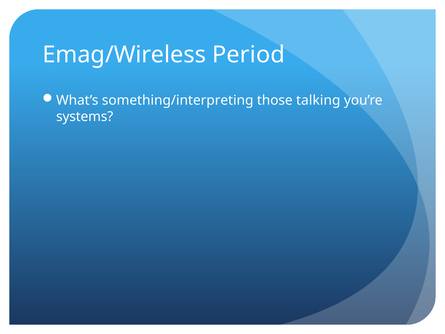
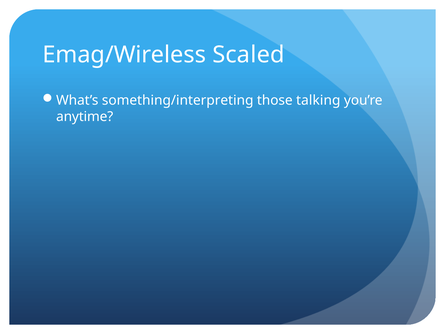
Period: Period -> Scaled (248, 55)
systems: systems -> anytime (85, 117)
